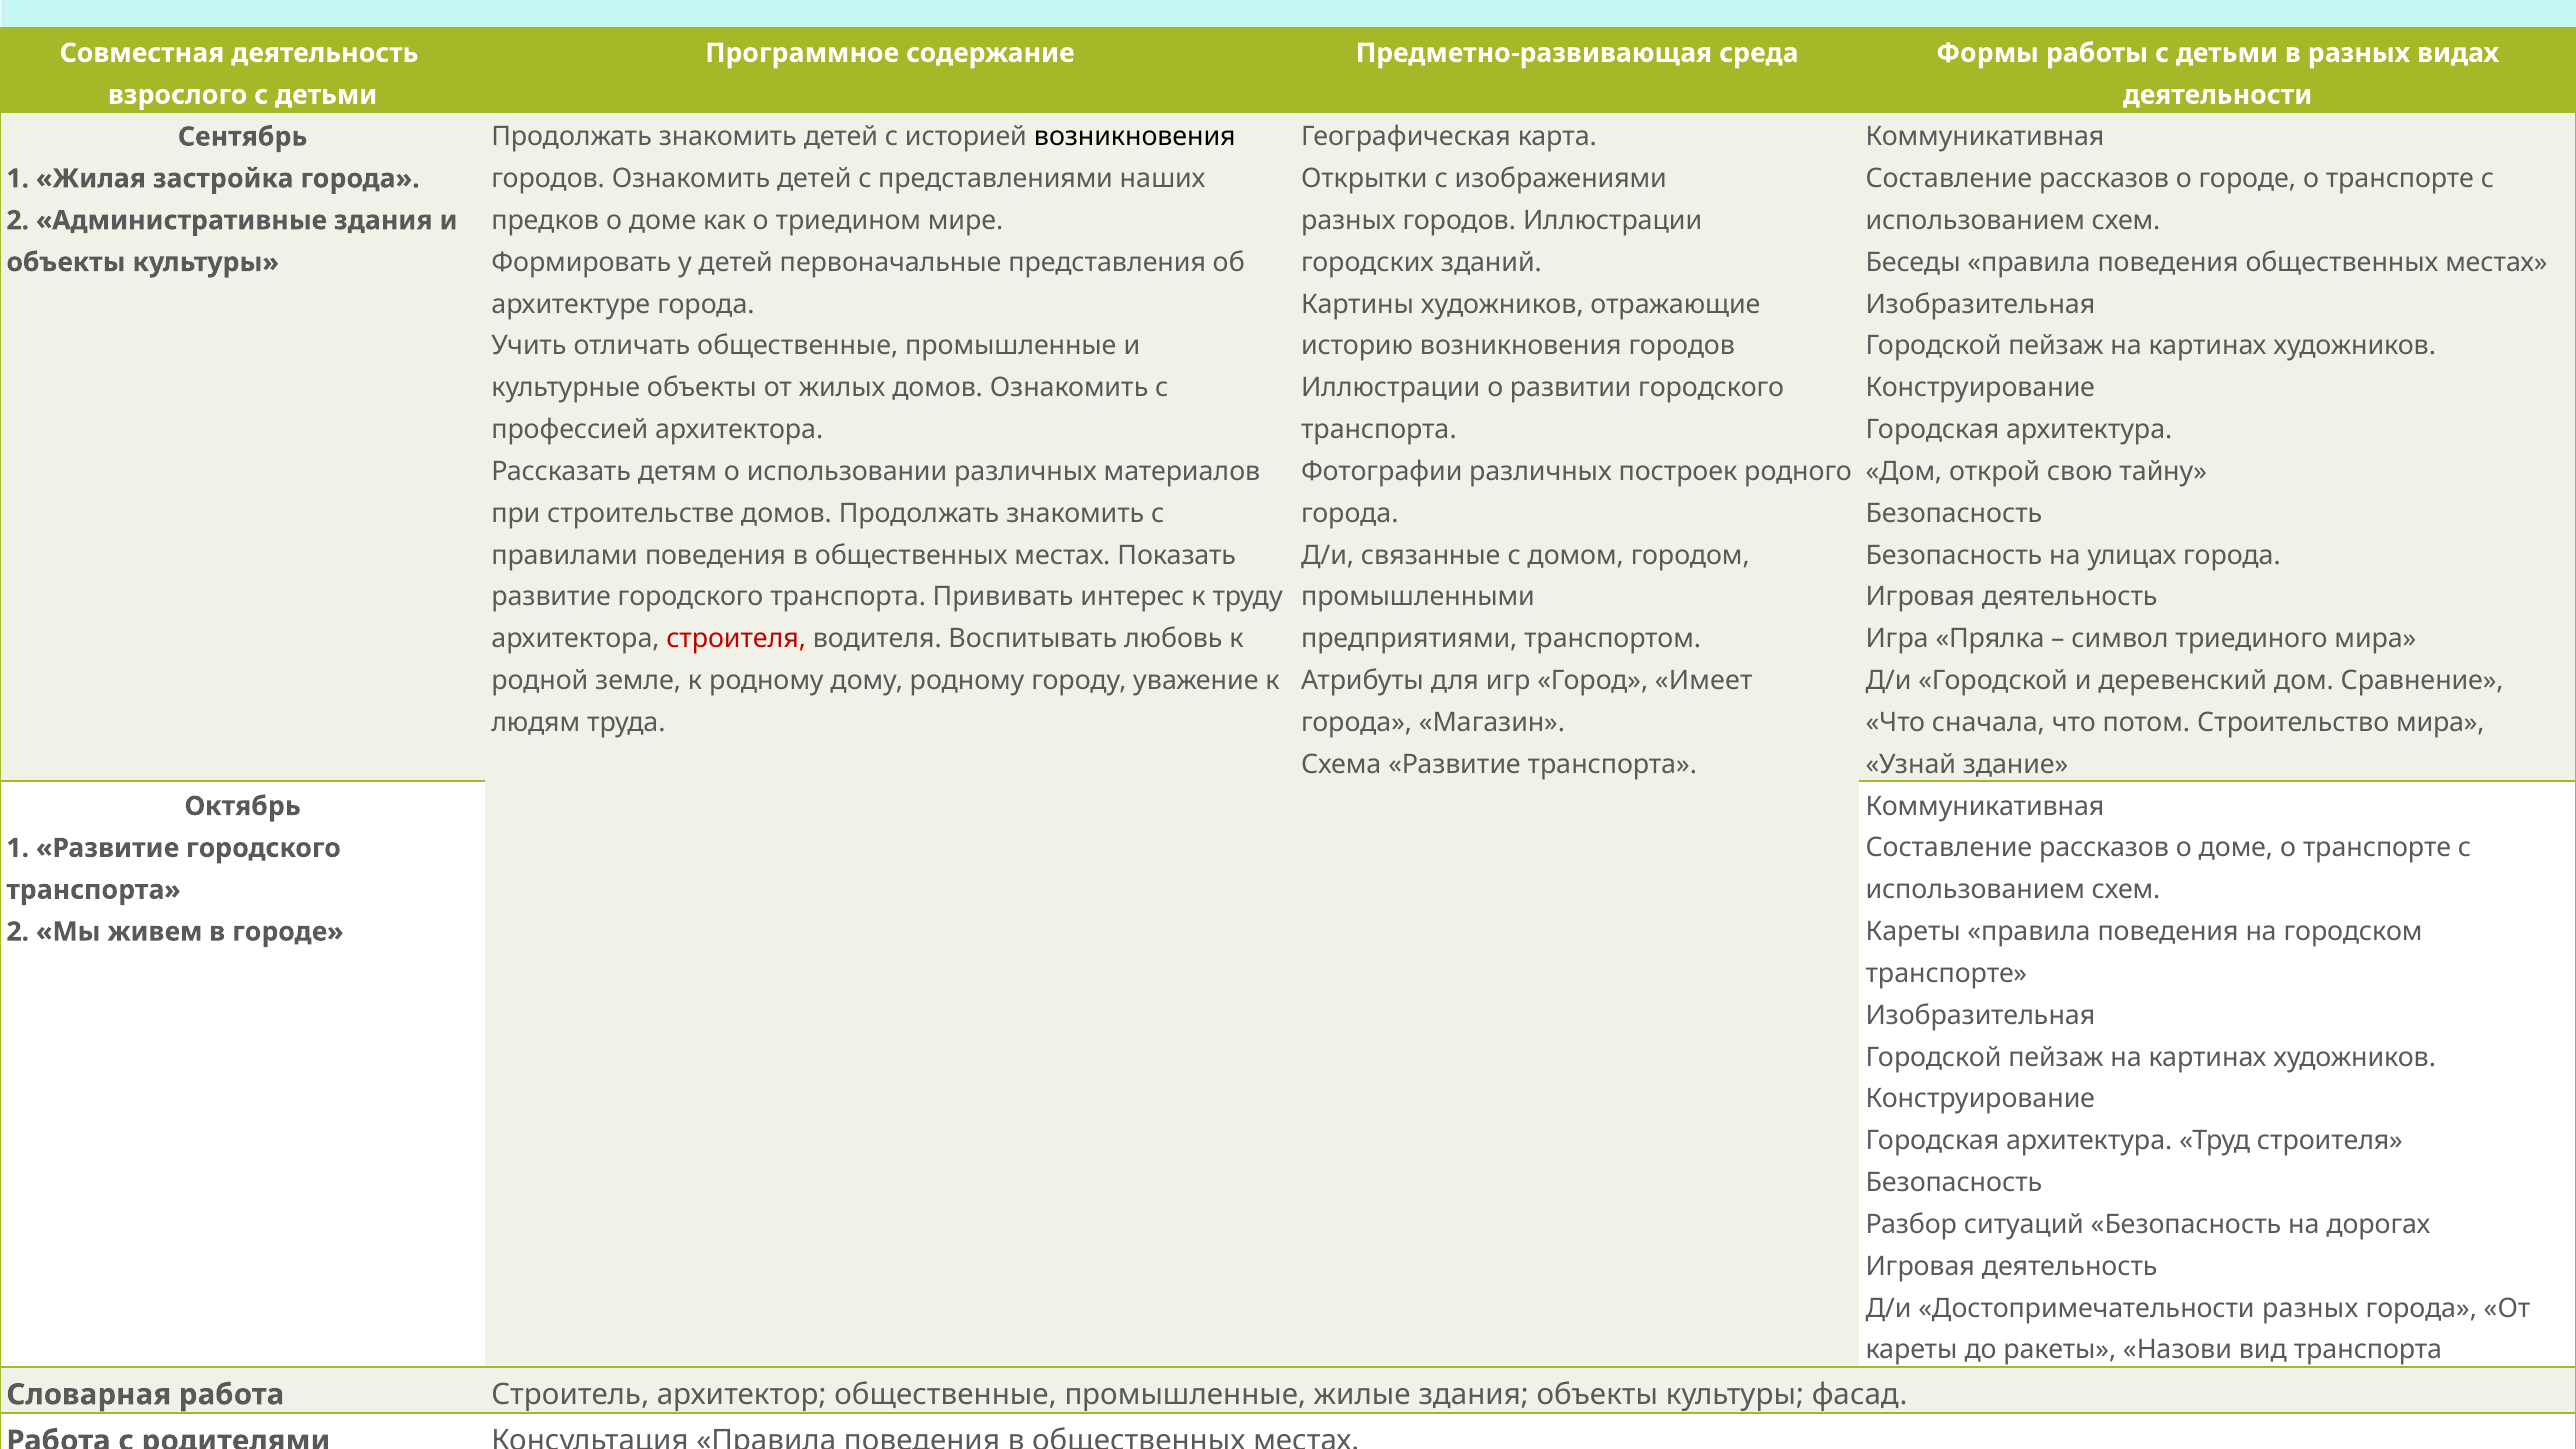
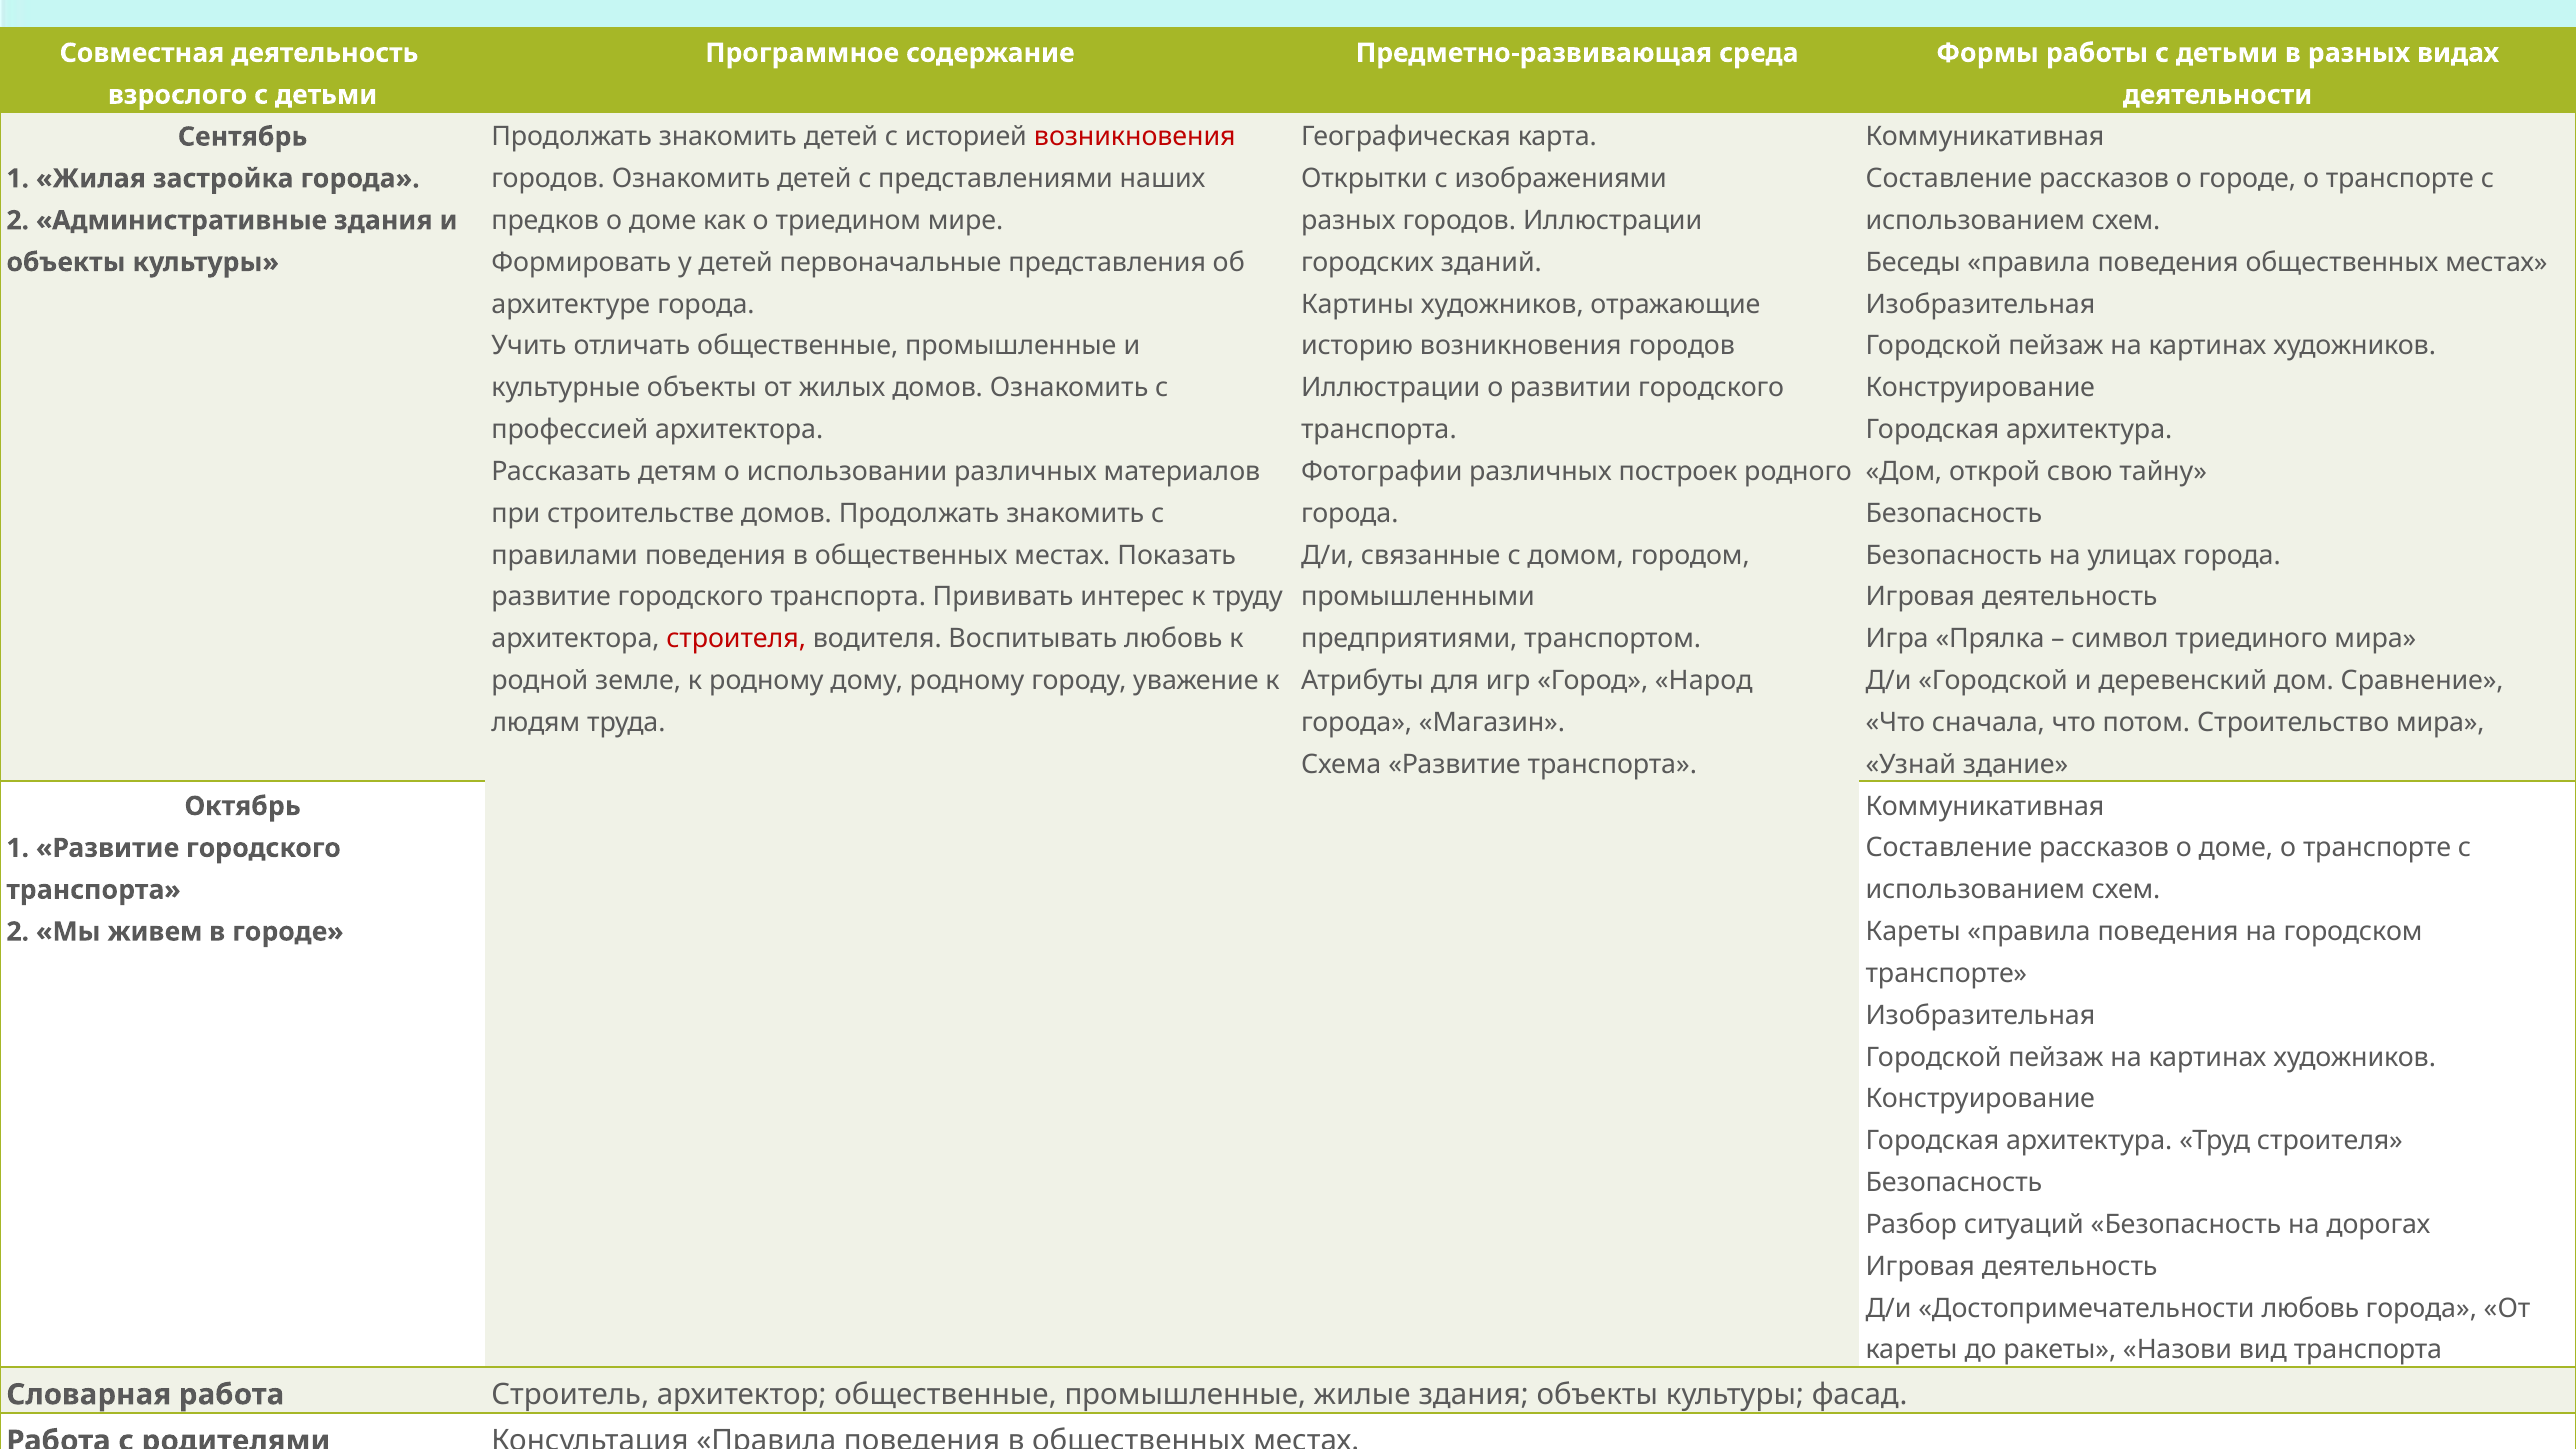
возникновения colour: black -> red (1135, 137)
Имеет: Имеет -> Народ (1704, 681)
Достопримечательности разных: разных -> любовь (2310, 1308)
